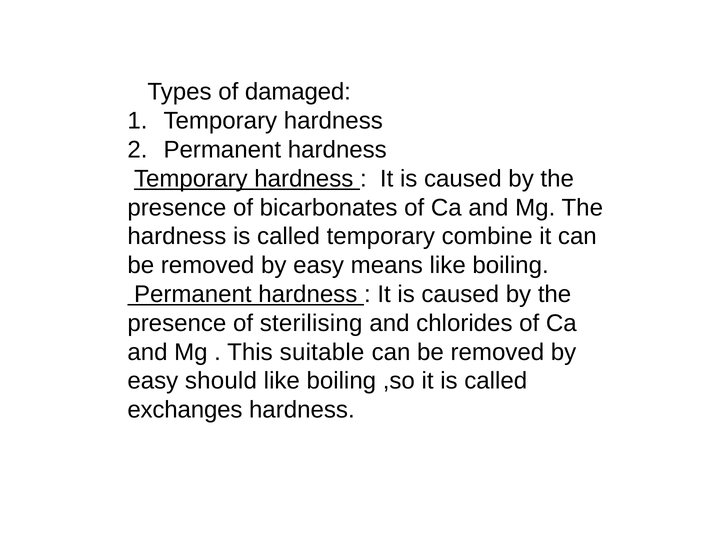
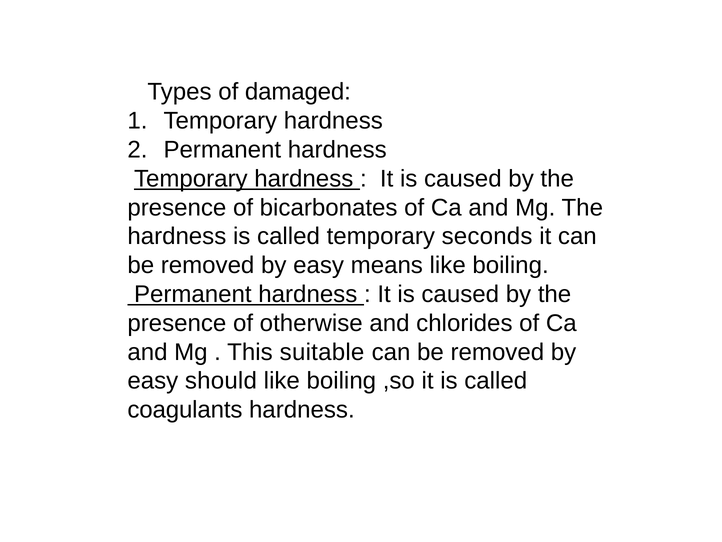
combine: combine -> seconds (487, 236)
sterilising: sterilising -> otherwise (311, 323)
exchanges: exchanges -> coagulants (185, 410)
